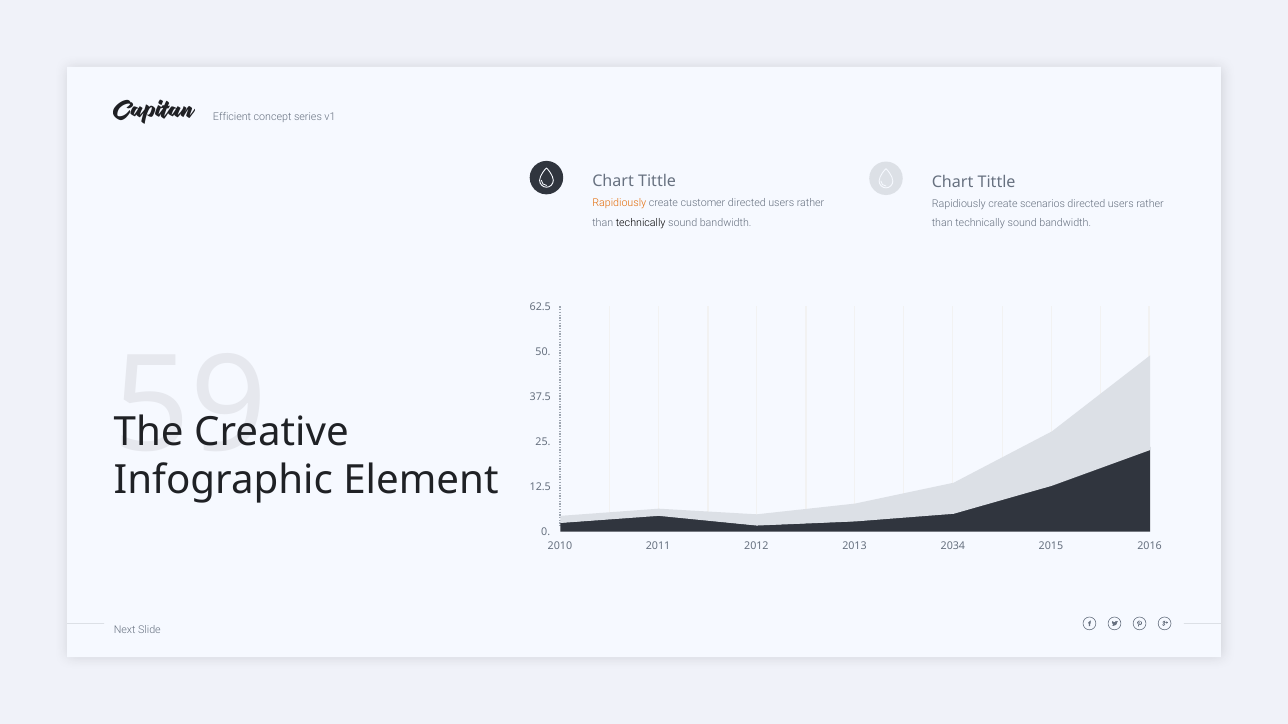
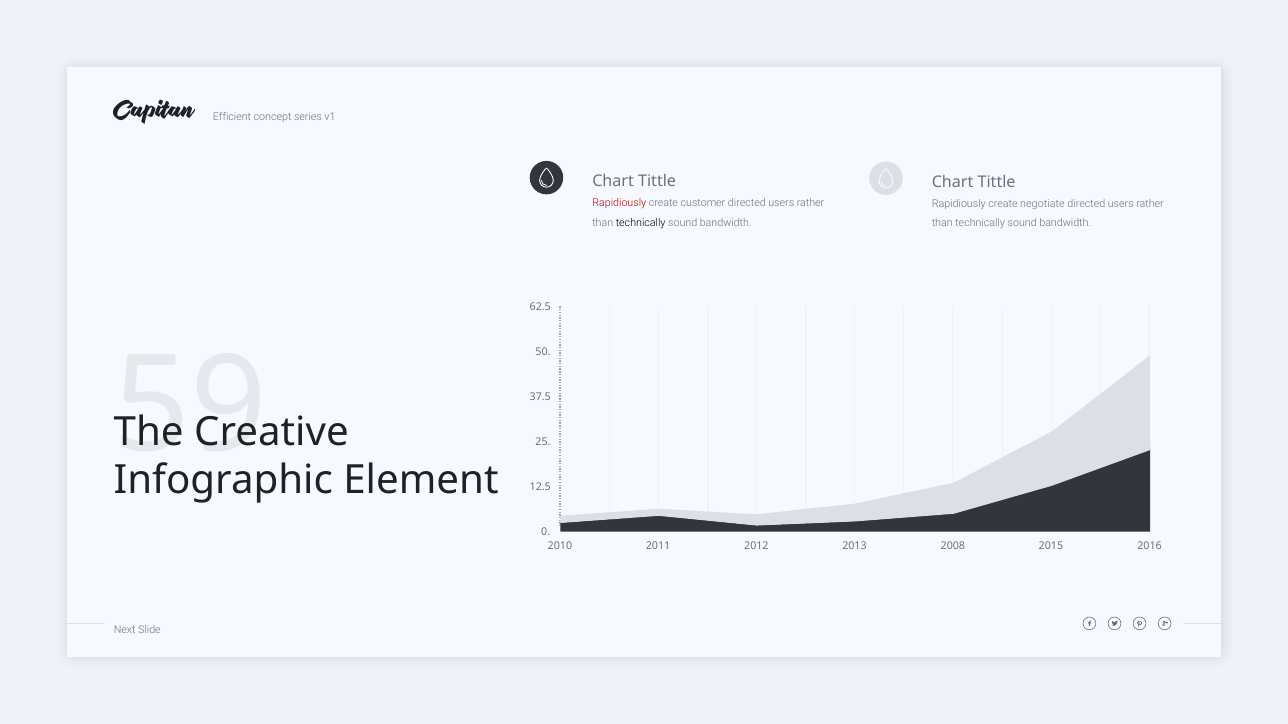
Rapidiously colour: orange -> red (619, 204)
scenarios: scenarios -> negotiate (1042, 204)
2034: 2034 -> 2008 (953, 546)
